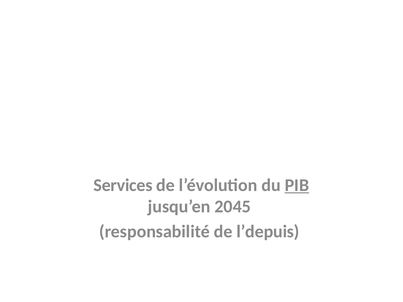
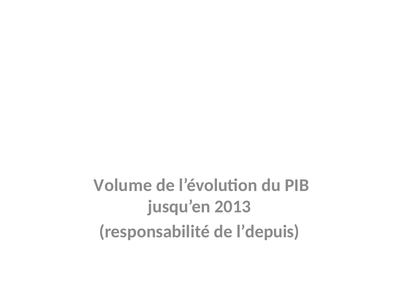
Services: Services -> Volume (123, 185)
PIB underline: present -> none (297, 185)
2045: 2045 -> 2013 (233, 207)
